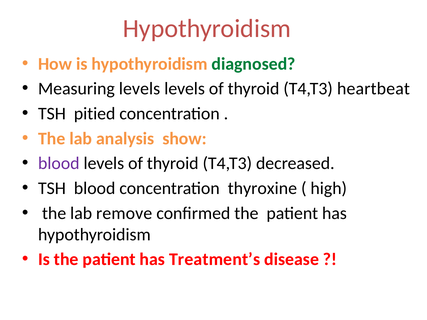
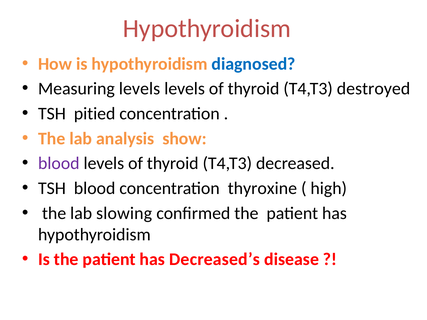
diagnosed colour: green -> blue (254, 64)
heartbeat: heartbeat -> destroyed (374, 89)
remove: remove -> slowing (124, 213)
Treatment’s: Treatment’s -> Decreased’s (215, 260)
